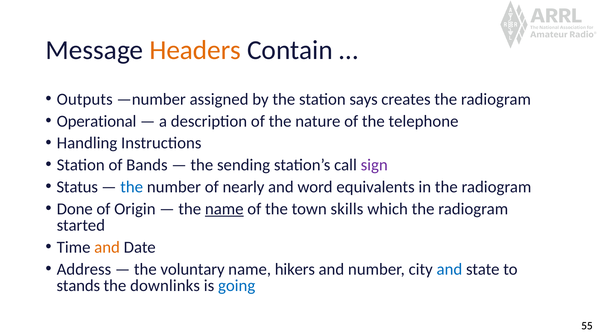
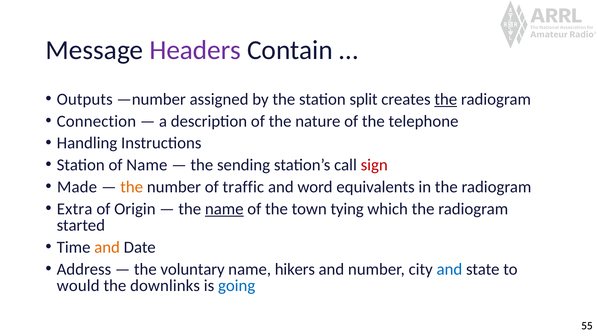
Headers colour: orange -> purple (195, 50)
says: says -> split (364, 99)
the underline: none -> present (446, 99)
Operational: Operational -> Connection (96, 121)
of Bands: Bands -> Name (147, 165)
sign colour: purple -> red (374, 165)
Status: Status -> Made (77, 187)
the colour: blue -> orange (132, 187)
nearly: nearly -> traffic (243, 187)
Done: Done -> Extra (75, 209)
skills: skills -> tying (347, 209)
stands: stands -> would (78, 285)
